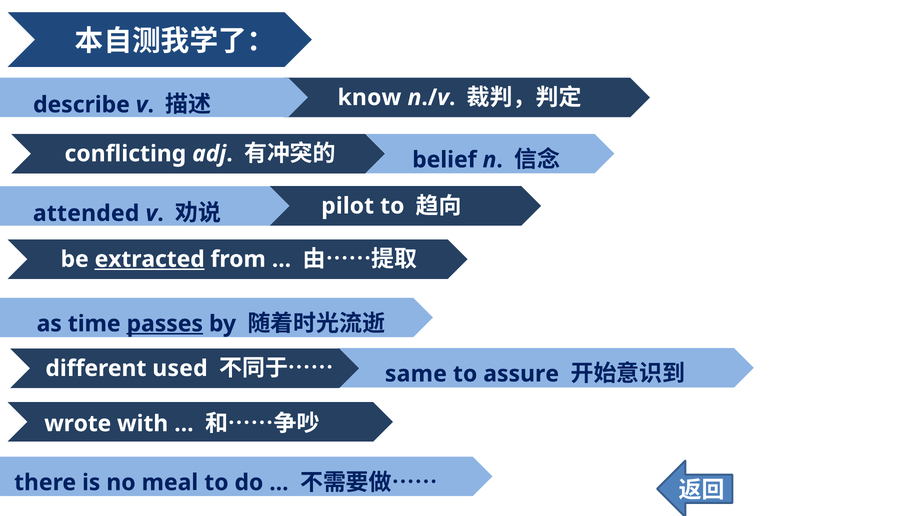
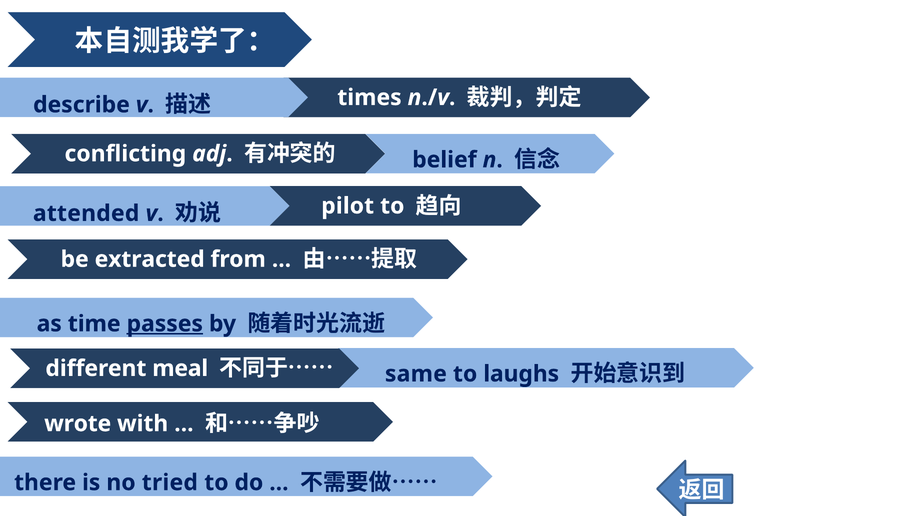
know: know -> times (369, 97)
extracted underline: present -> none (150, 259)
used: used -> meal (180, 368)
assure: assure -> laughs (521, 374)
meal: meal -> tried (170, 482)
